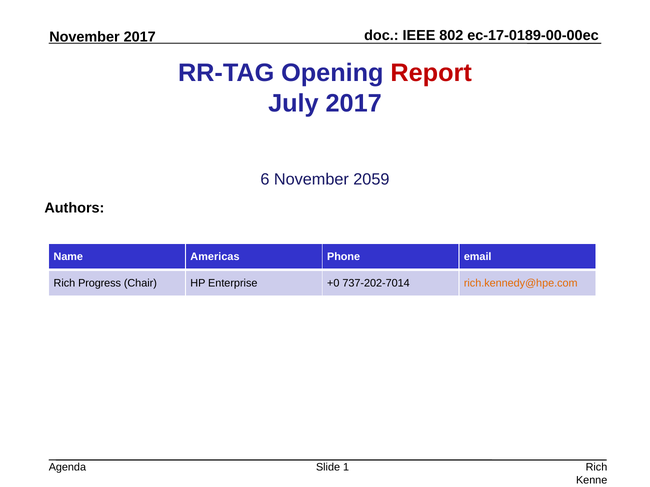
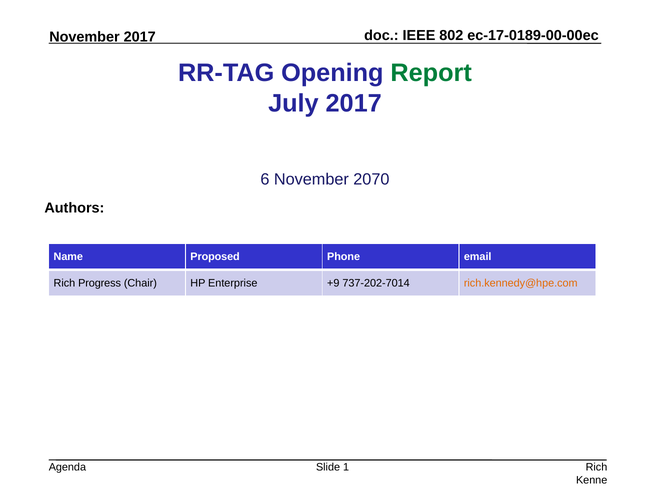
Report colour: red -> green (431, 73)
2059: 2059 -> 2070 (371, 180)
Americas: Americas -> Proposed (215, 257)
+0: +0 -> +9 (333, 283)
